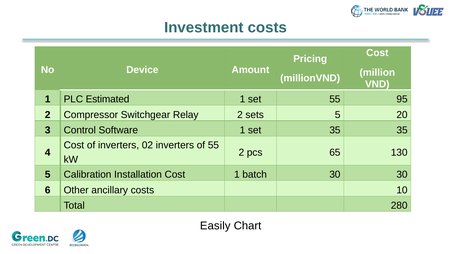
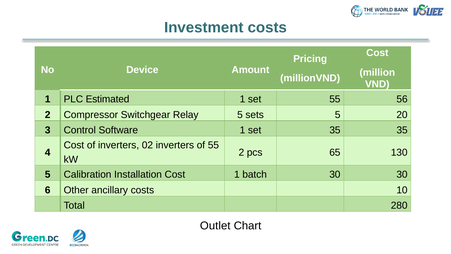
95: 95 -> 56 (402, 99)
Relay 2: 2 -> 5 (240, 115)
Easily: Easily -> Outlet (215, 226)
